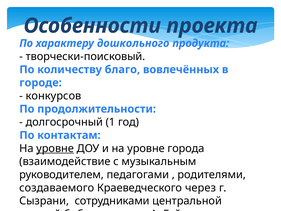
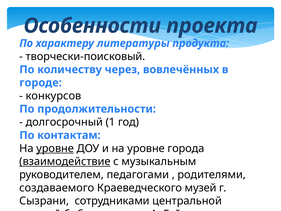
дошкольного: дошкольного -> литературы (133, 43)
благо: благо -> через (122, 69)
взаимодействие underline: none -> present (65, 161)
через: через -> музей (201, 188)
